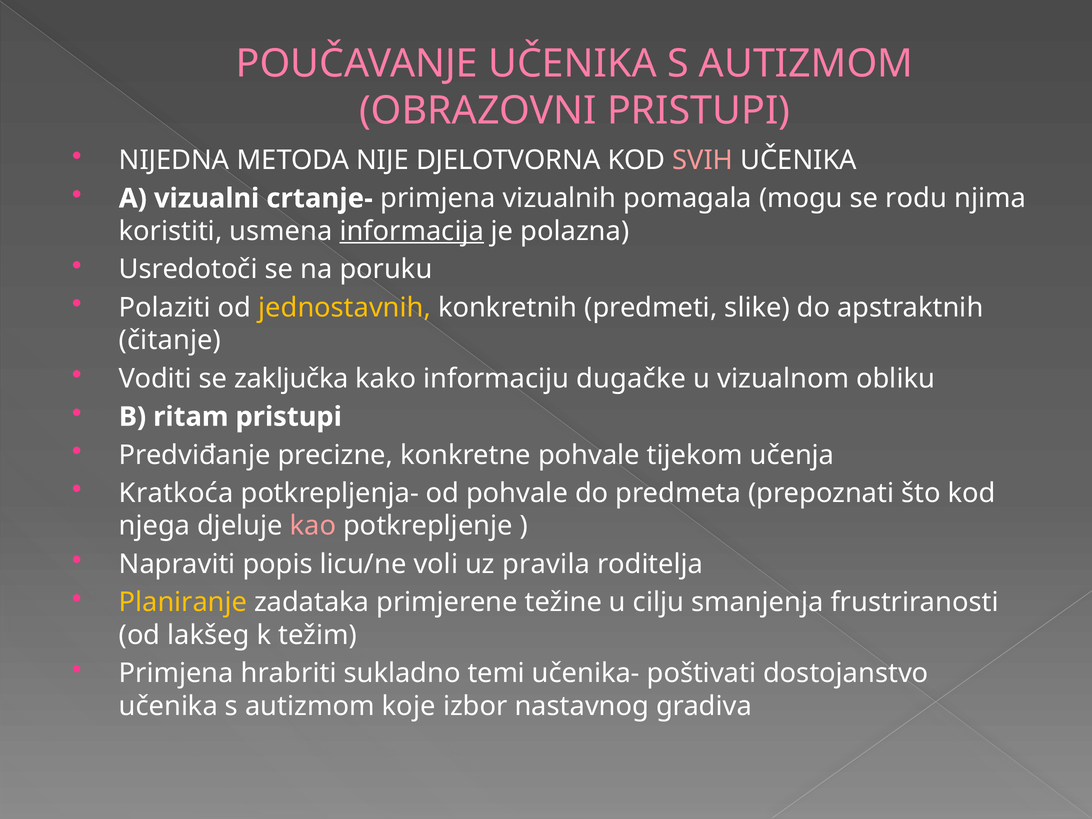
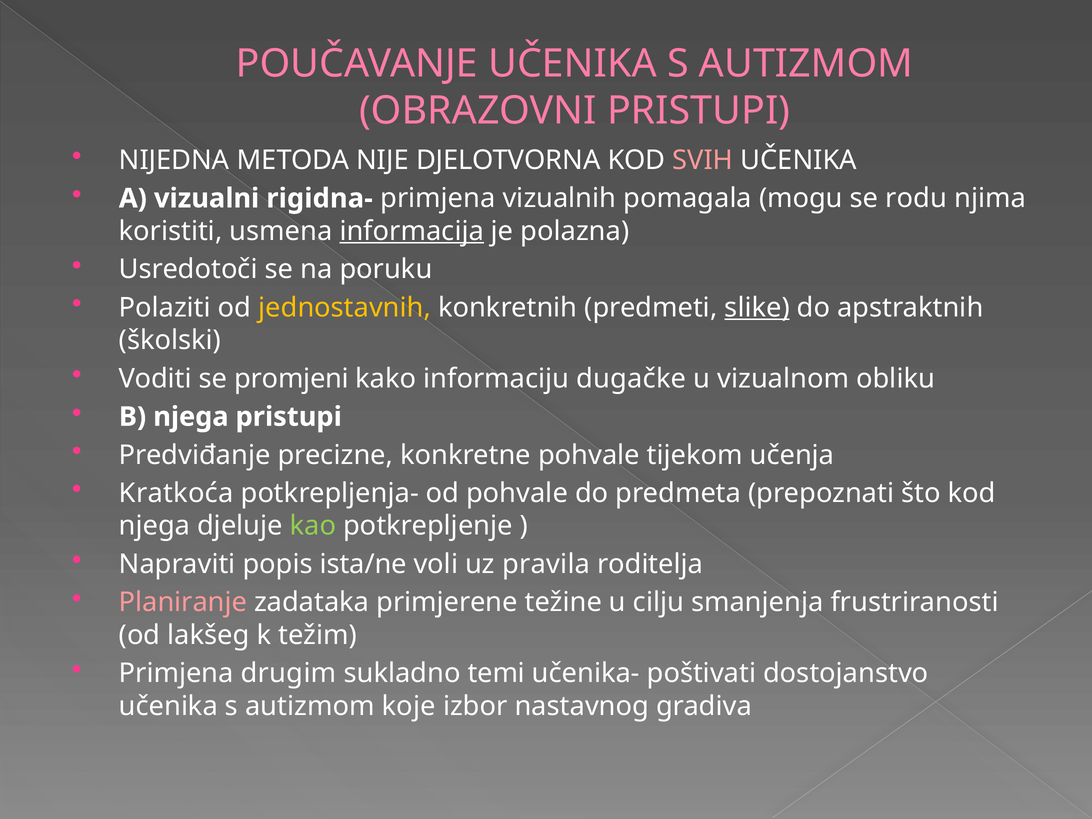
crtanje-: crtanje- -> rigidna- (320, 198)
slike underline: none -> present (757, 308)
čitanje: čitanje -> školski (170, 340)
zaključka: zaključka -> promjeni (292, 379)
B ritam: ritam -> njega (191, 417)
kao colour: pink -> light green (313, 526)
licu/ne: licu/ne -> ista/ne (363, 564)
Planiranje colour: yellow -> pink (183, 602)
hrabriti: hrabriti -> drugim (289, 673)
